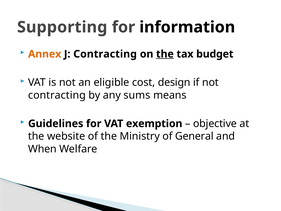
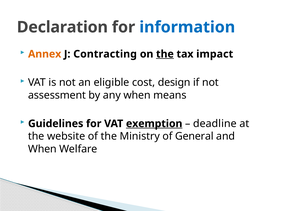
Supporting: Supporting -> Declaration (62, 27)
information colour: black -> blue (187, 27)
budget: budget -> impact (215, 54)
contracting: contracting -> assessment (57, 95)
any sums: sums -> when (137, 95)
exemption underline: none -> present (154, 123)
objective: objective -> deadline (215, 123)
